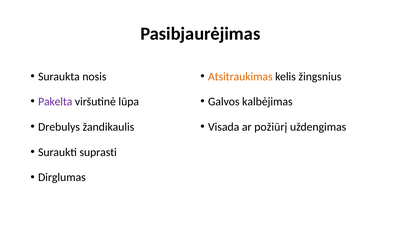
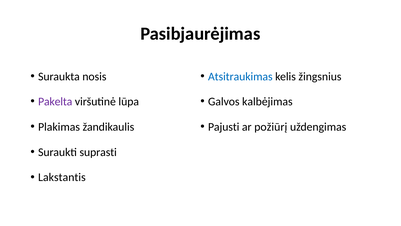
Atsitraukimas colour: orange -> blue (240, 76)
Drebulys: Drebulys -> Plakimas (59, 127)
Visada: Visada -> Pajusti (224, 127)
Dirglumas: Dirglumas -> Lakstantis (62, 177)
